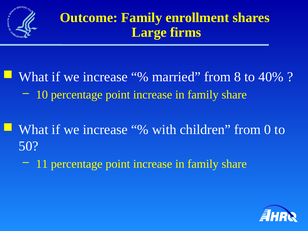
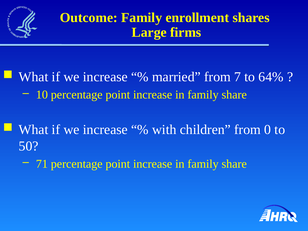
8: 8 -> 7 (238, 77)
40%: 40% -> 64% (271, 77)
11: 11 -> 71 (42, 164)
